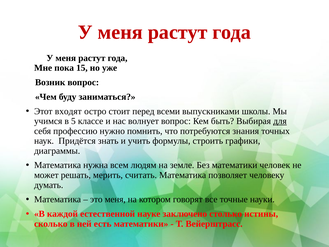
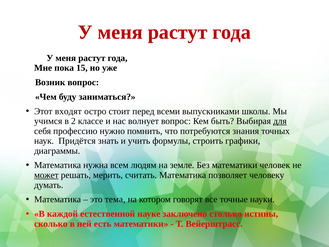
5: 5 -> 2 (73, 121)
может underline: none -> present (46, 175)
это меня: меня -> тема (115, 199)
